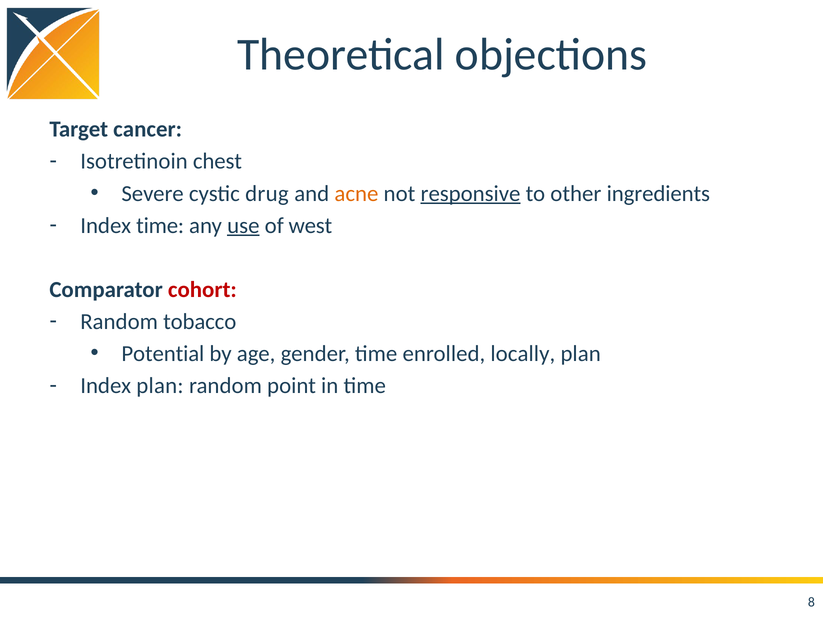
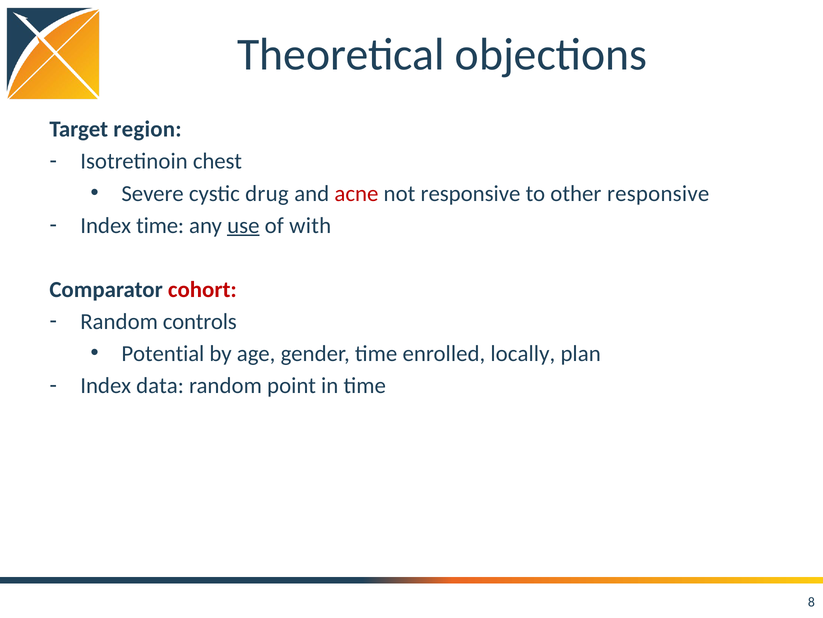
cancer: cancer -> region (148, 129)
acne colour: orange -> red (356, 193)
responsive underline: present -> none (471, 193)
other ingredients: ingredients -> responsive (658, 193)
west: west -> with (310, 225)
tobacco: tobacco -> controls (200, 321)
Index plan: plan -> data (160, 385)
